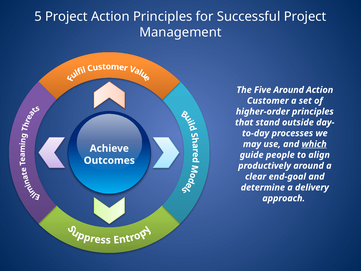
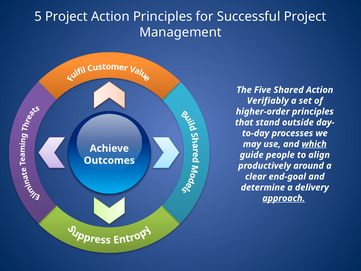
Five Around: Around -> Shared (289, 90)
Customer: Customer -> Verifiably (268, 101)
approach underline: none -> present (284, 198)
